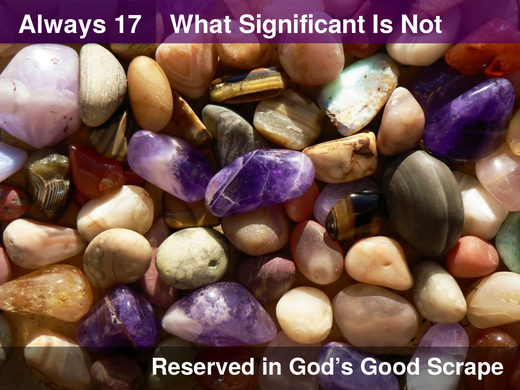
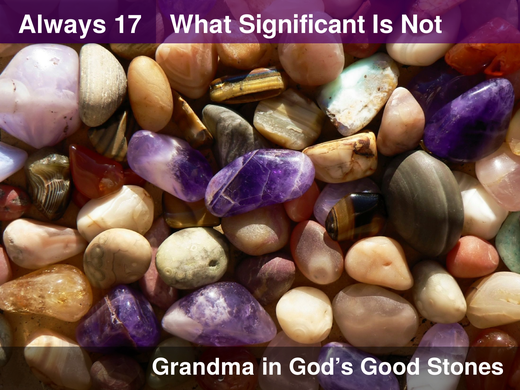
Reserved: Reserved -> Grandma (203, 367)
Scrape: Scrape -> Stones (466, 367)
